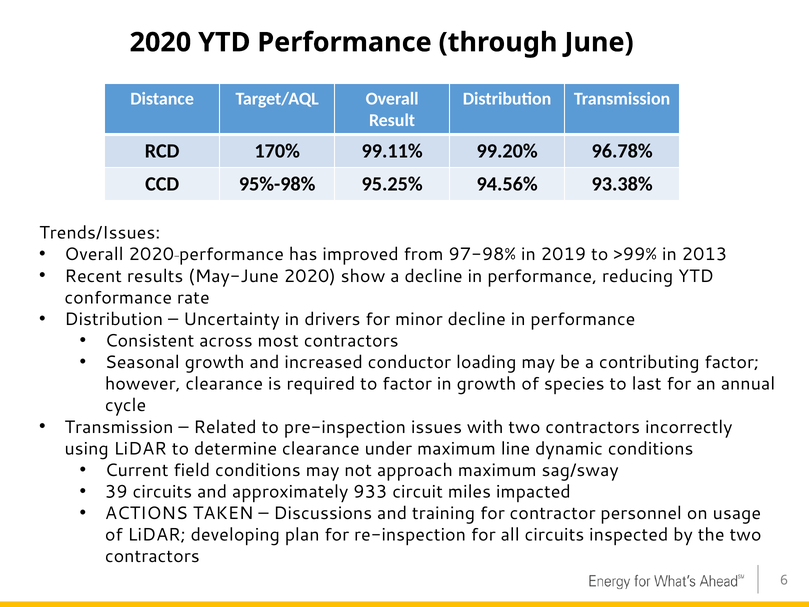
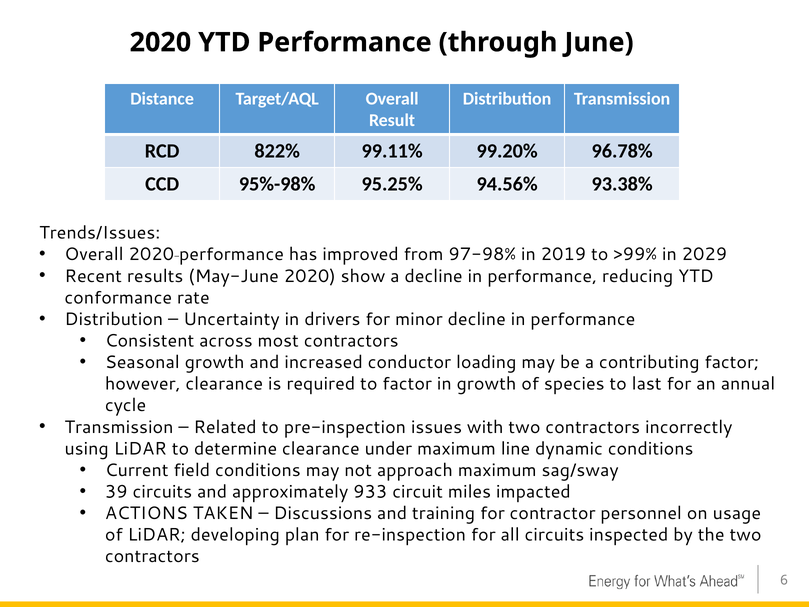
170%: 170% -> 822% (277, 151)
2013: 2013 -> 2029 (704, 254)
